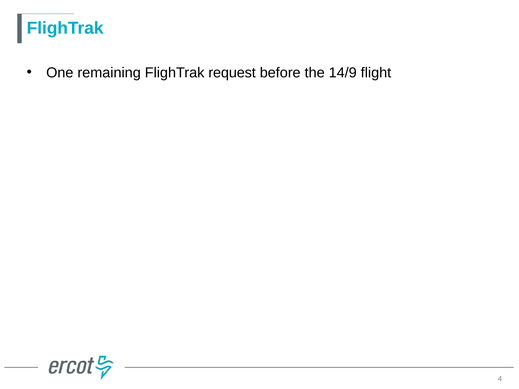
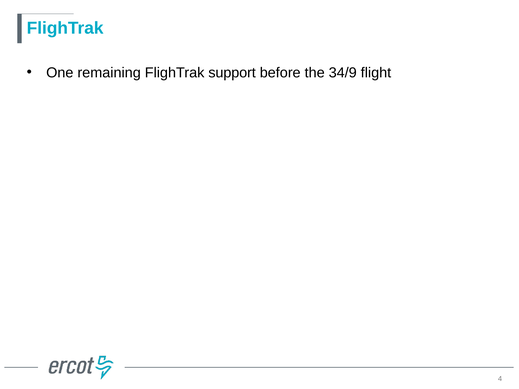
request: request -> support (232, 73)
14/9: 14/9 -> 34/9 (343, 73)
